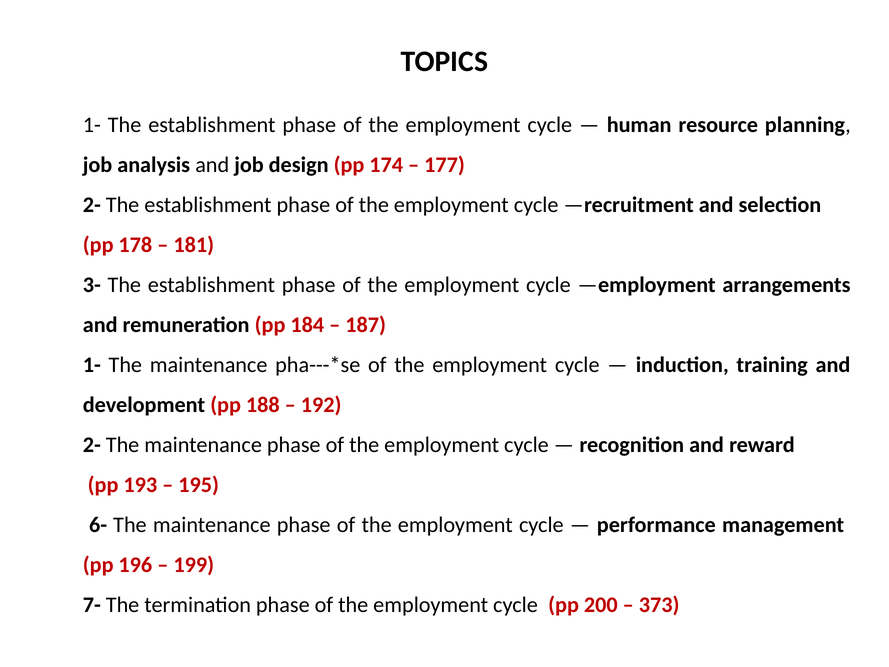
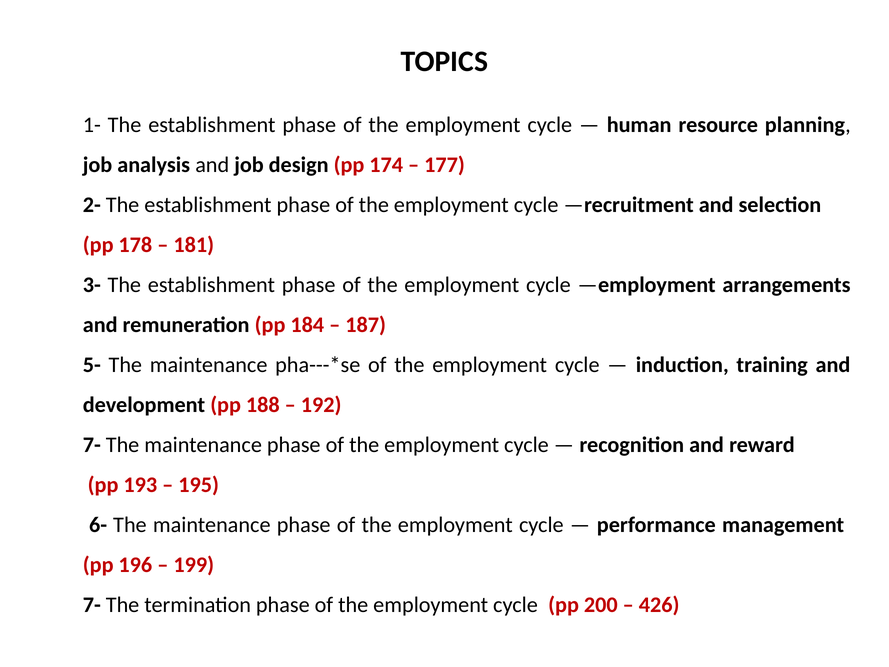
1-: 1- -> 5- (92, 365)
2-: 2- -> 7- (92, 445)
373: 373 -> 426 (659, 605)
